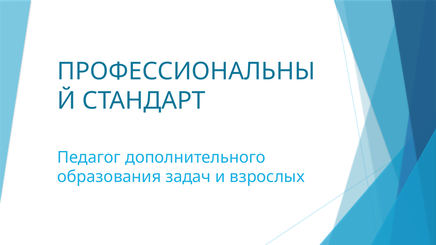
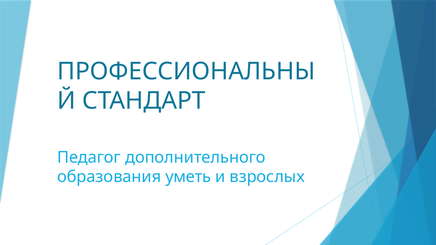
задач: задач -> уметь (188, 177)
